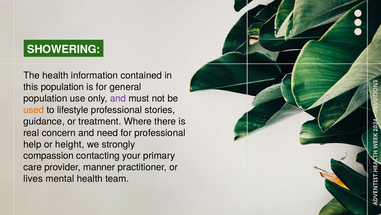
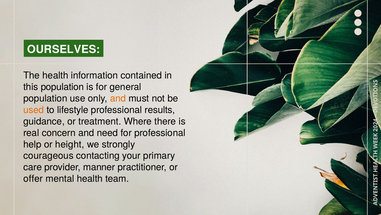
SHOWERING: SHOWERING -> OURSELVES (64, 49)
and colour: purple -> orange (118, 98)
stories: stories -> results (160, 110)
compassion: compassion -> courageous (48, 155)
lives: lives -> offer (33, 178)
